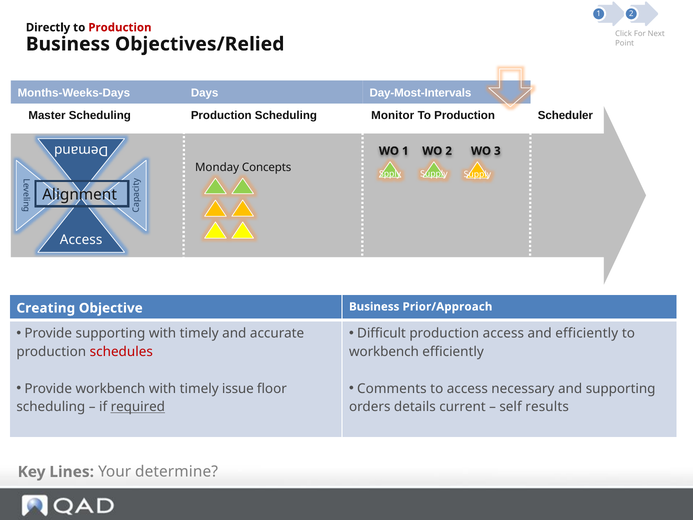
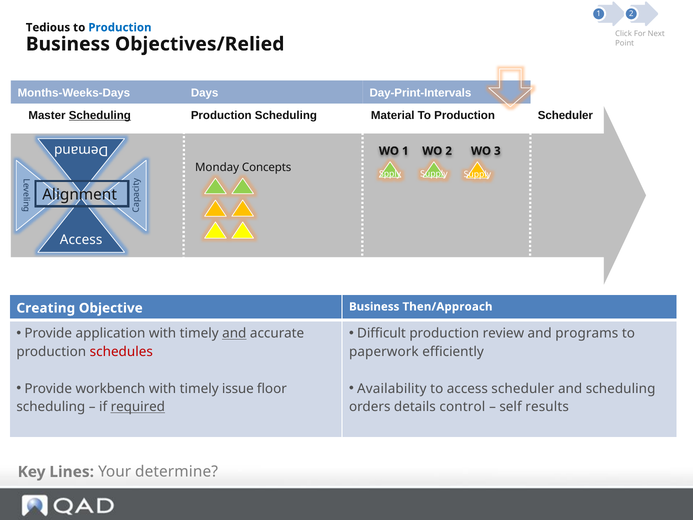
Directly: Directly -> Tedious (48, 27)
Production colour: red -> blue (120, 27)
Day-Most-Intervals: Day-Most-Intervals -> Day-Print-Intervals (420, 93)
Scheduling underline: none -> present (100, 115)
Monitor: Monitor -> Material (393, 115)
Prior/Approach: Prior/Approach -> Then/Approach (447, 307)
Provide supporting: supporting -> application (110, 333)
and underline: none -> present (234, 333)
production access: access -> review (503, 333)
and efficiently: efficiently -> programs (587, 333)
workbench: workbench -> paperwork (384, 352)
Comments: Comments -> Availability (392, 388)
access necessary: necessary -> scheduler (523, 388)
and supporting: supporting -> scheduling (621, 388)
current: current -> control (462, 407)
